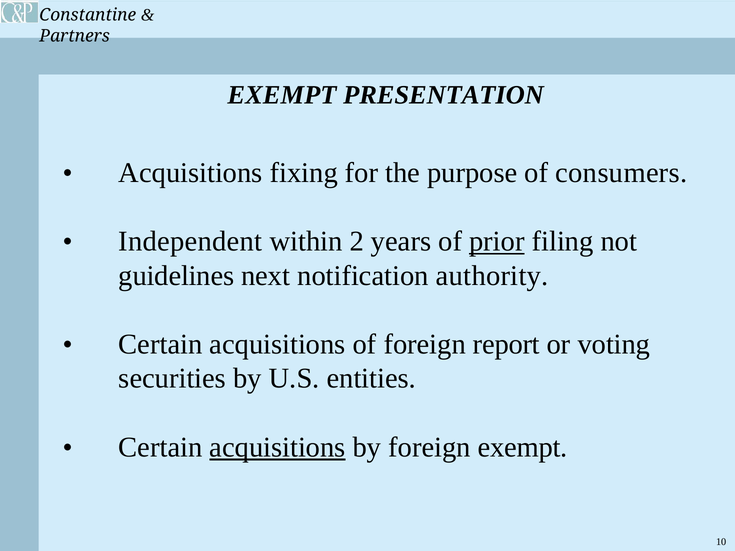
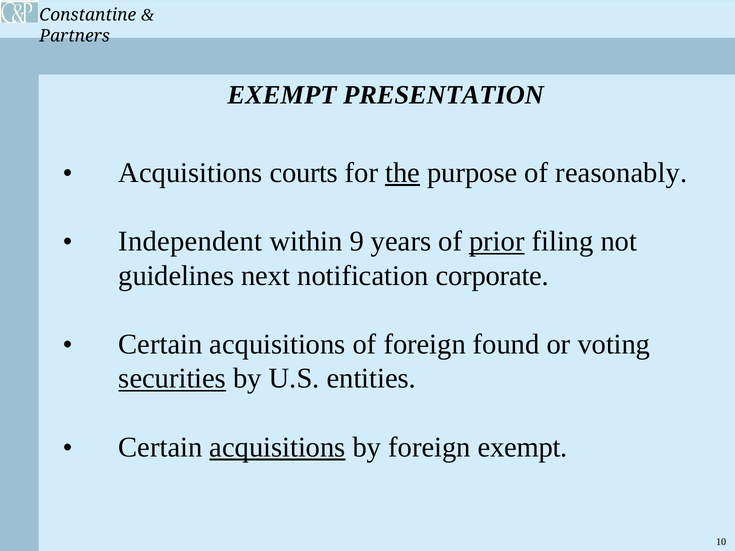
fixing: fixing -> courts (304, 173)
the underline: none -> present (403, 173)
consumers: consumers -> reasonably (621, 173)
2: 2 -> 9 (357, 241)
authority: authority -> corporate (492, 276)
report: report -> found (506, 344)
securities underline: none -> present (172, 379)
